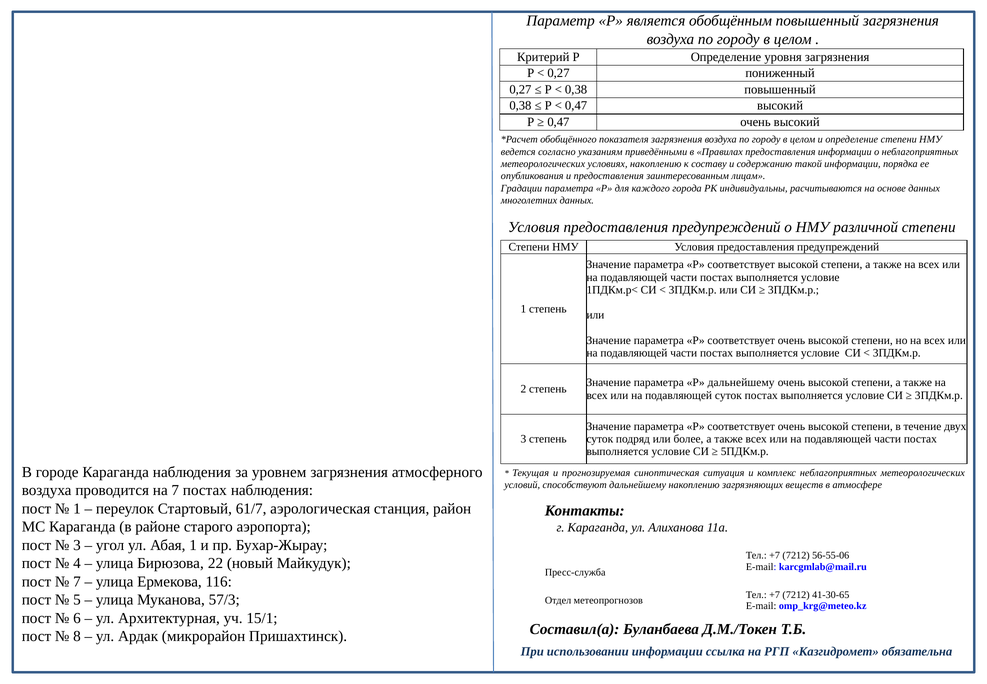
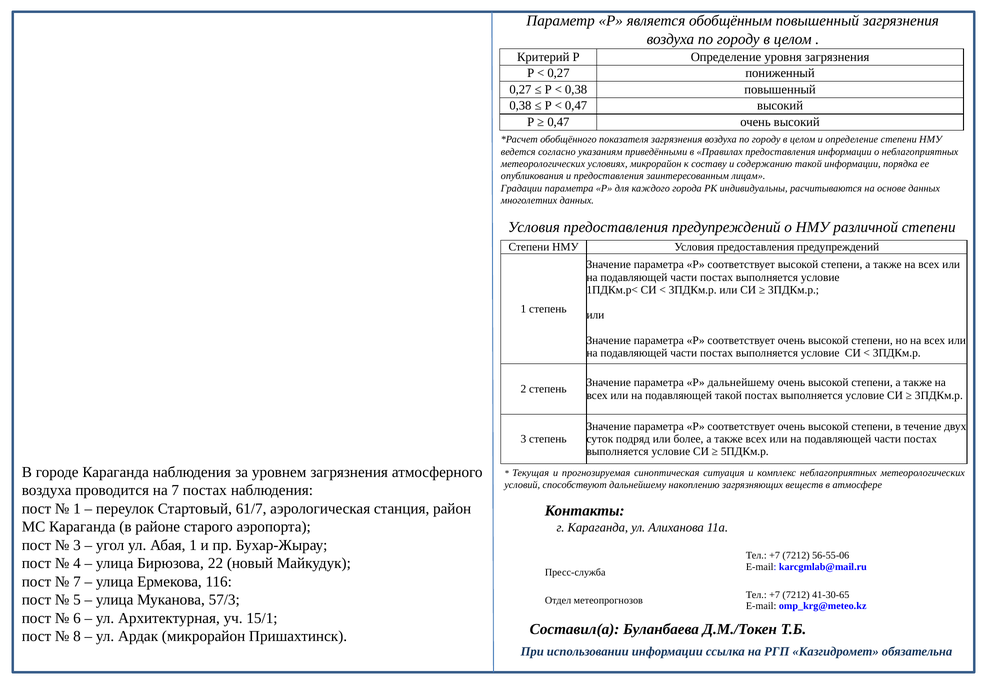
условиях накоплению: накоплению -> микрорайон (656, 164)
подавляющей суток: суток -> такой (728, 395)
